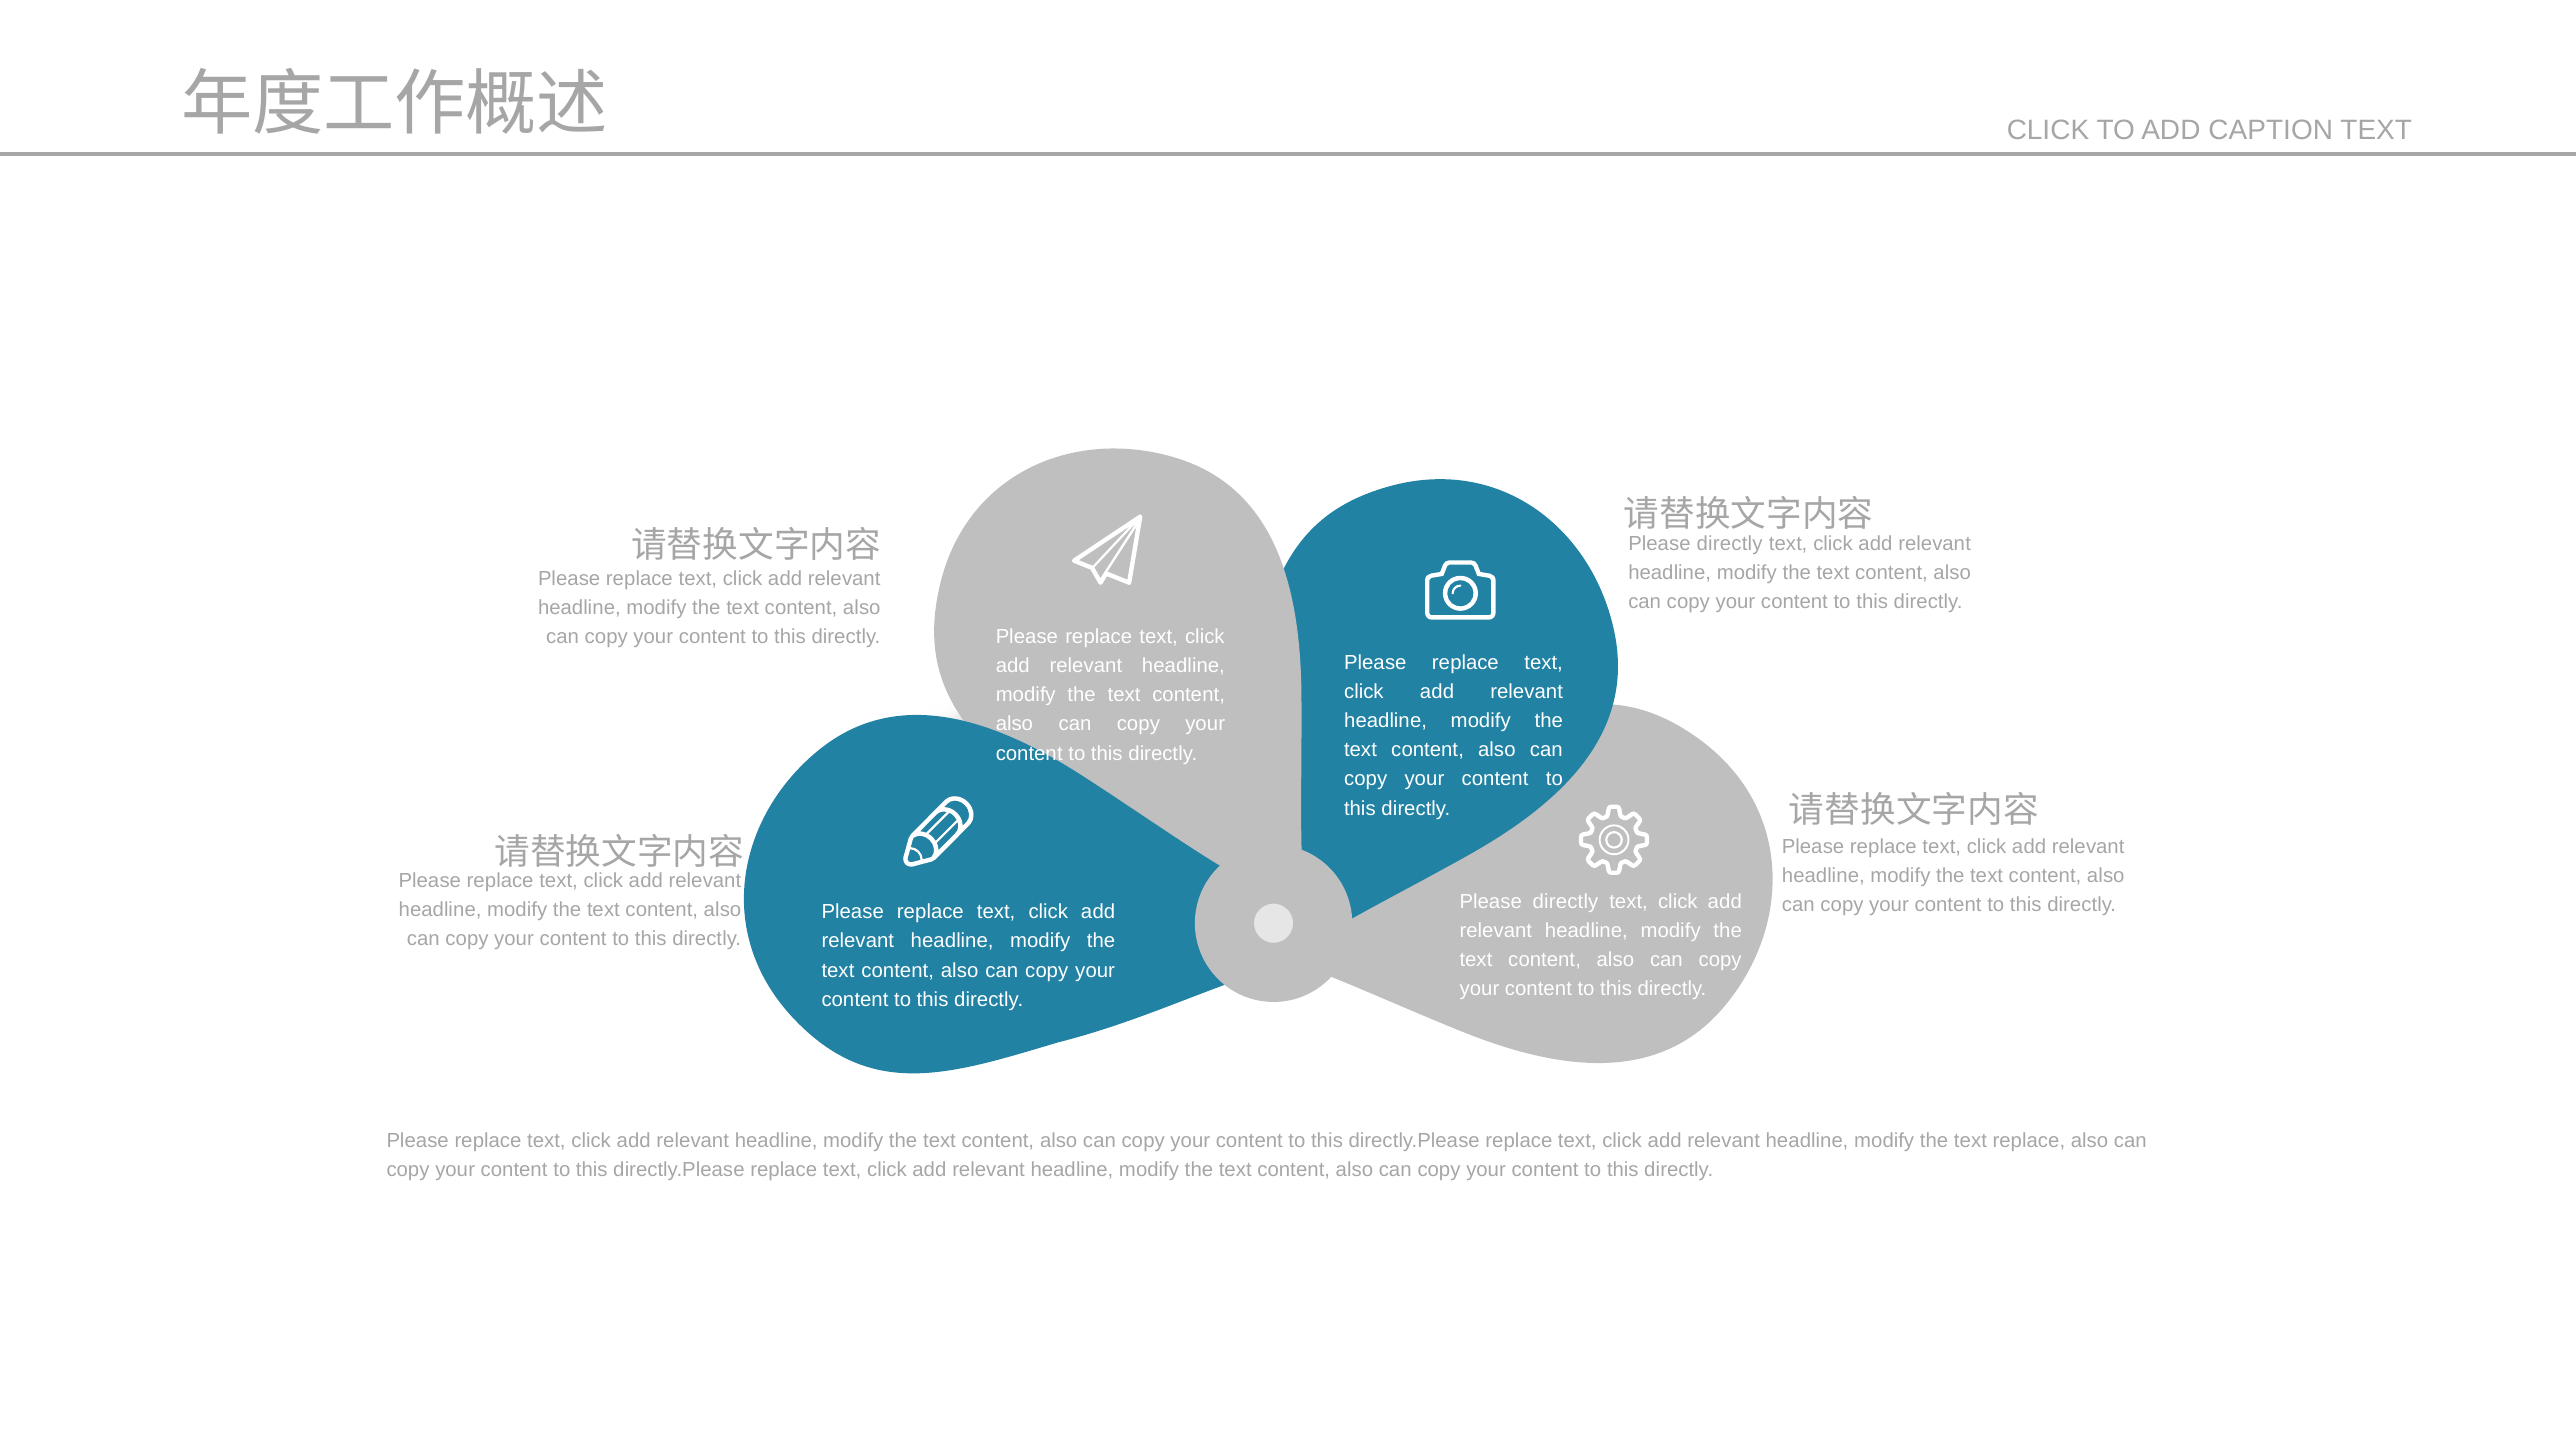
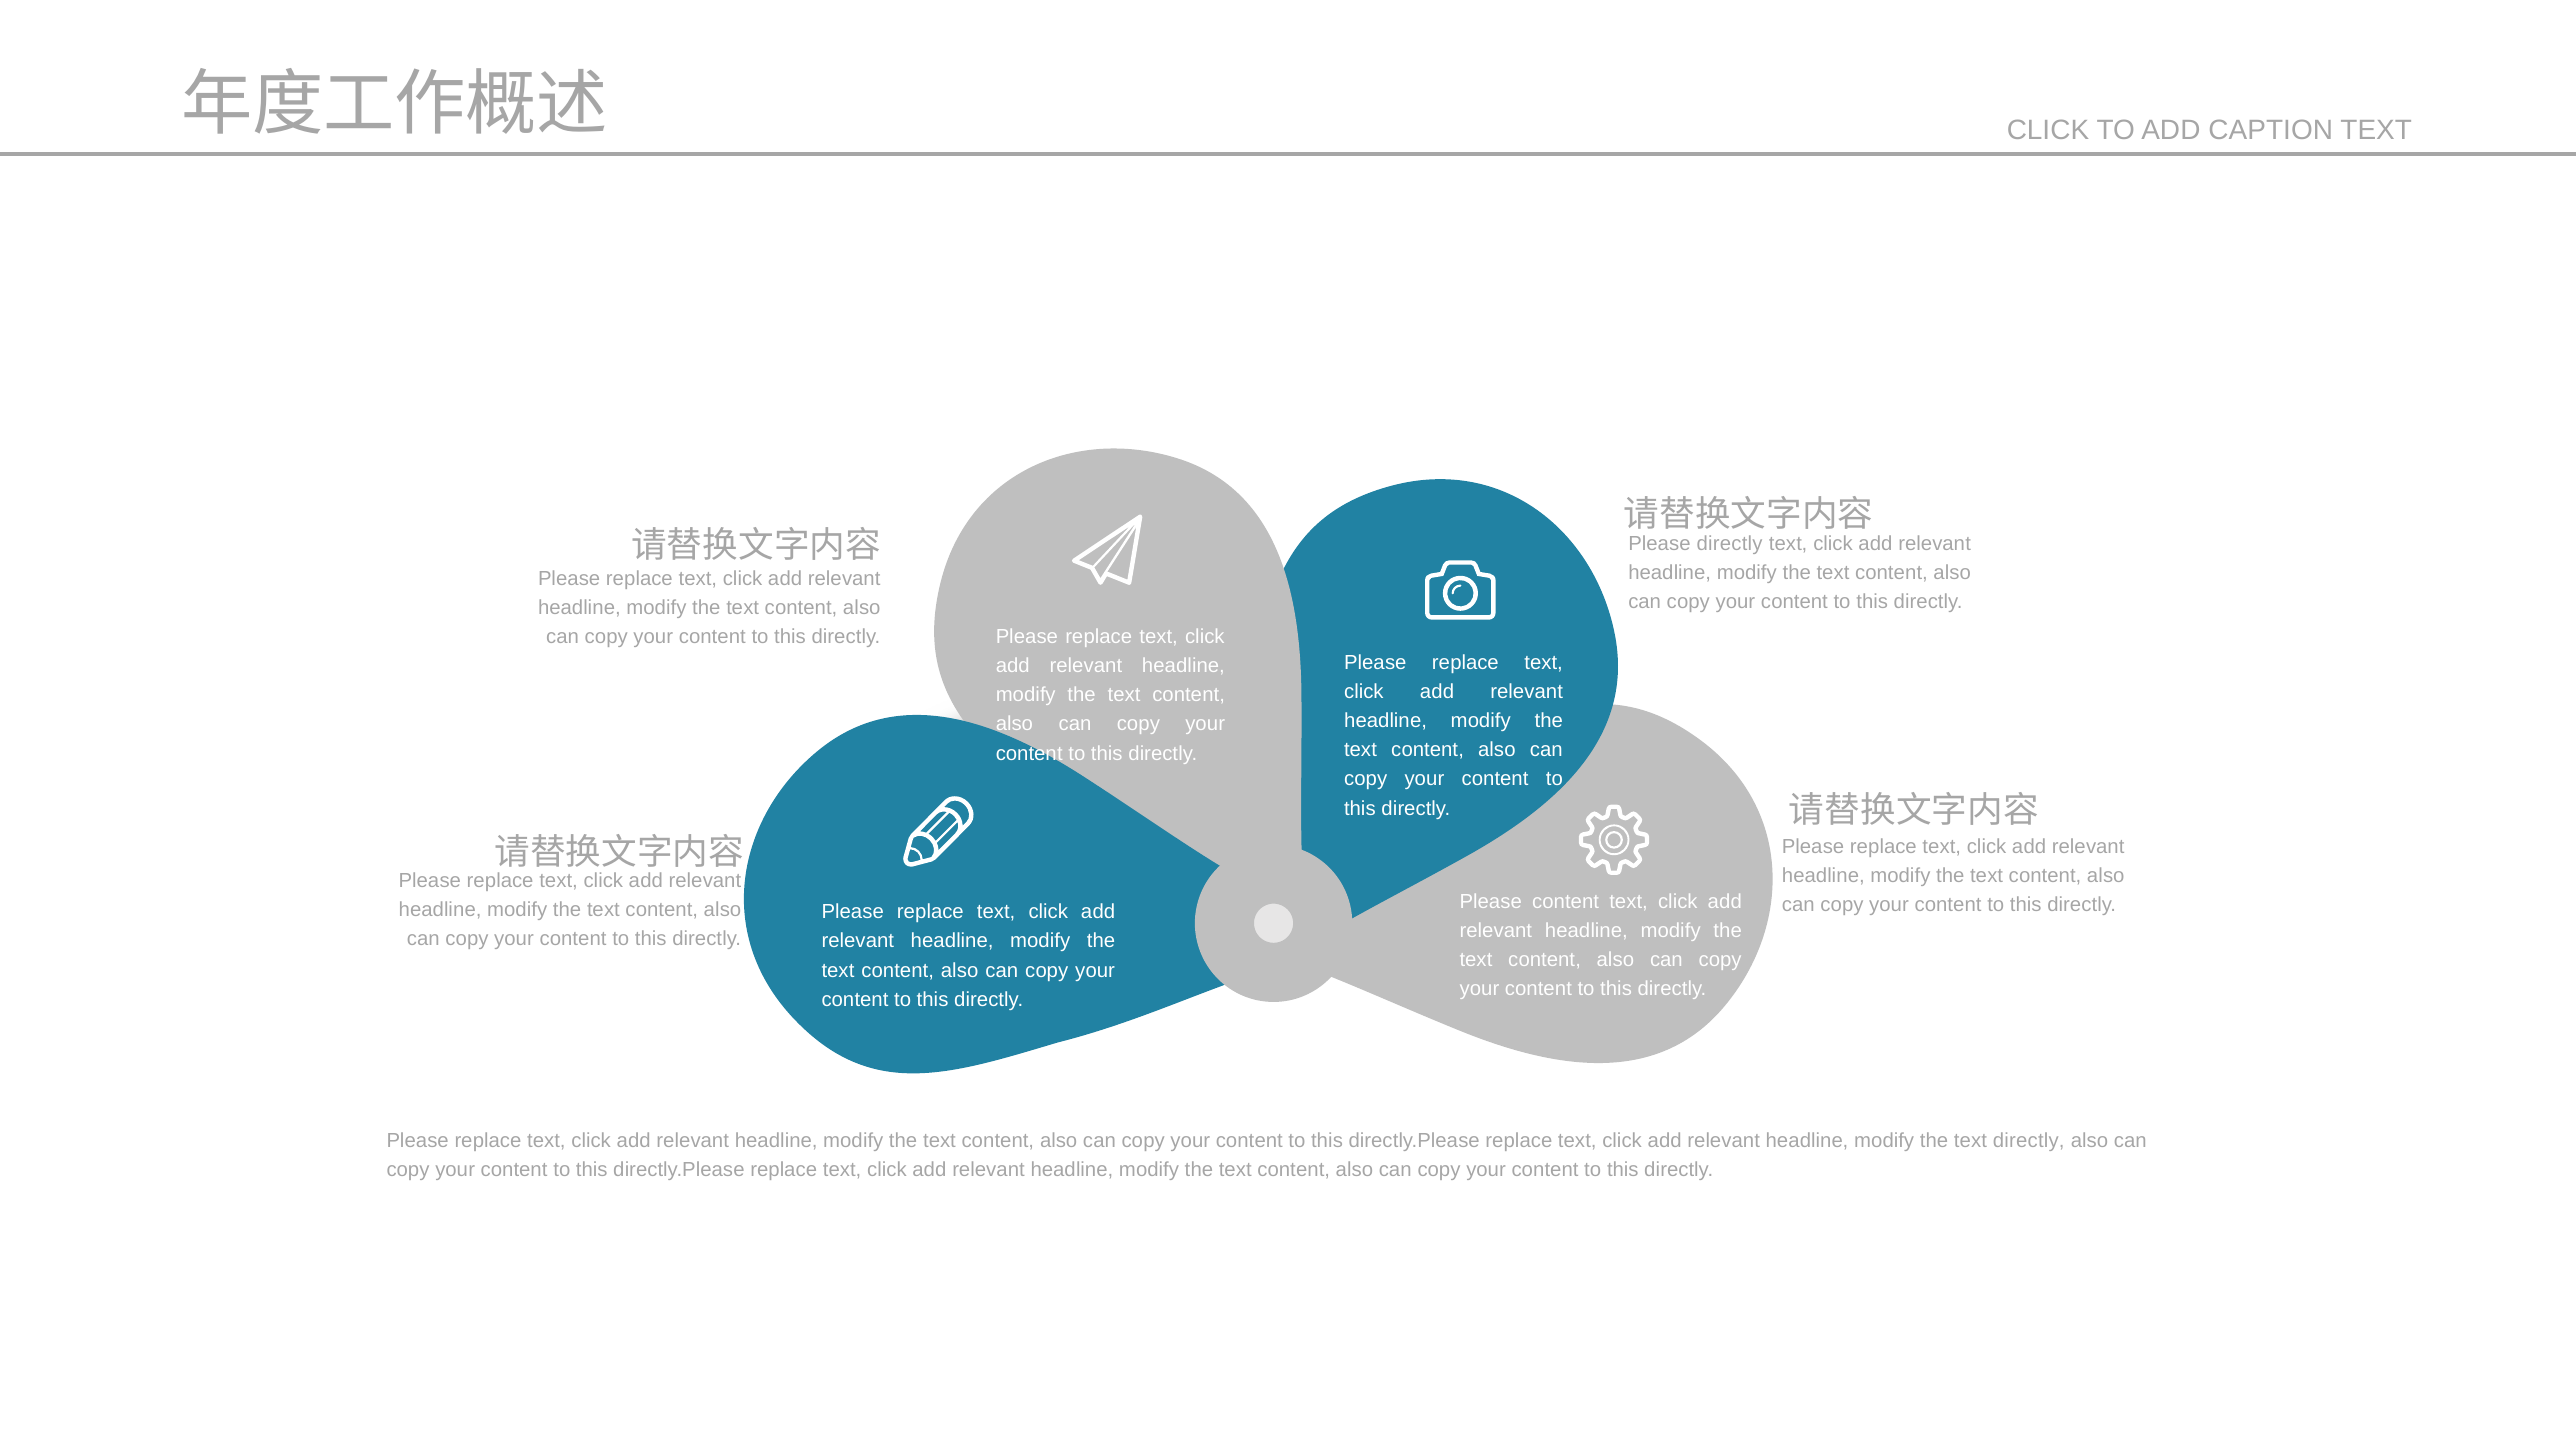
directly: directly -> content (1566, 901)
text replace: replace -> directly (2029, 1140)
